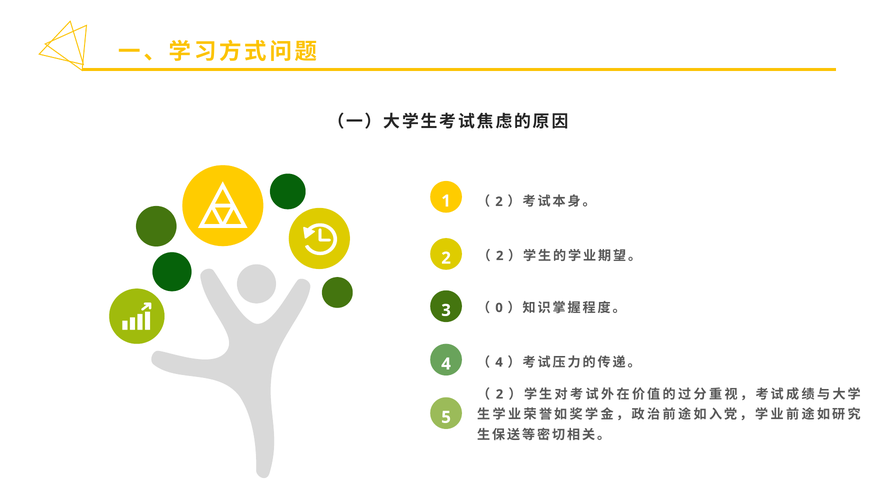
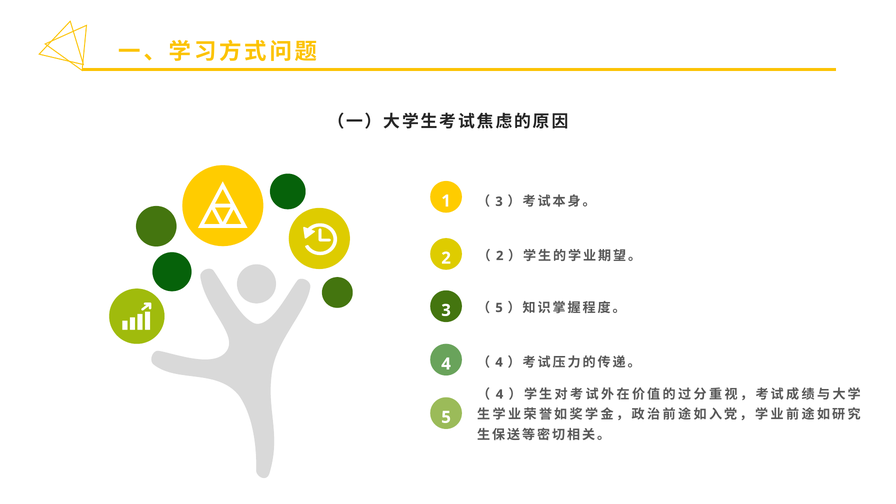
2: 2 -> 3 (499, 202)
0: 0 -> 5 (499, 308)
2: 2 -> 4 (500, 394)
